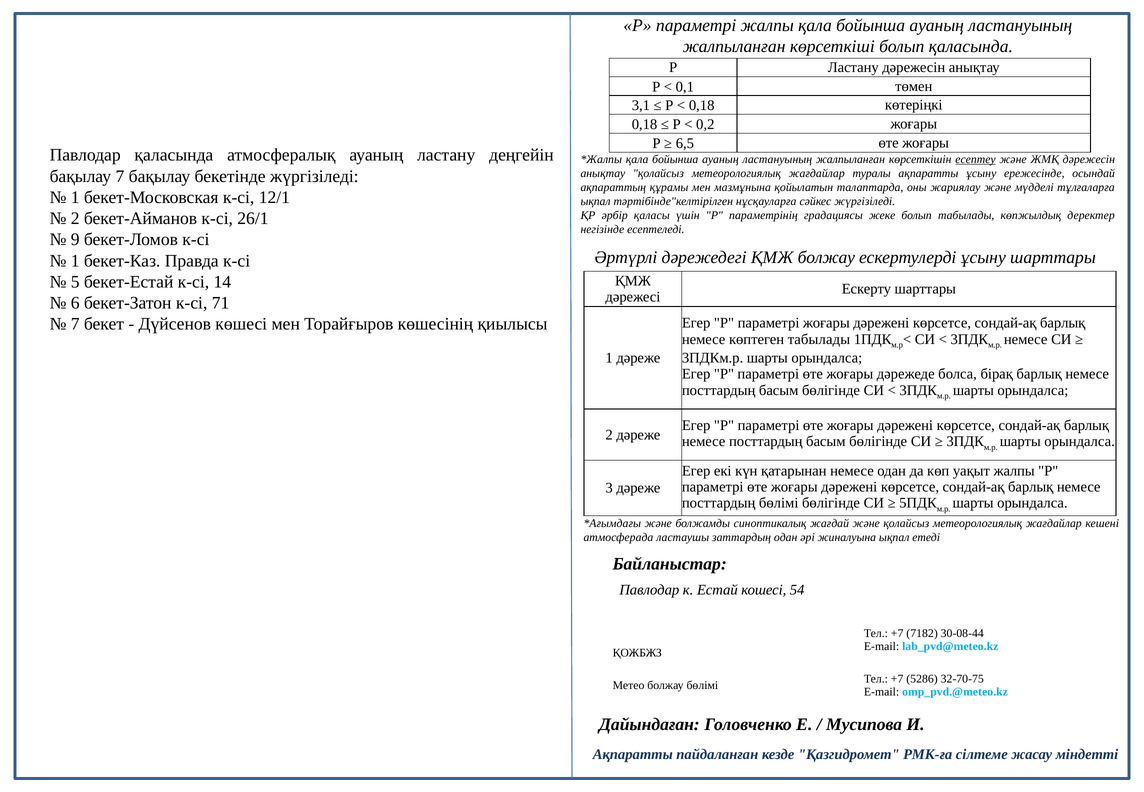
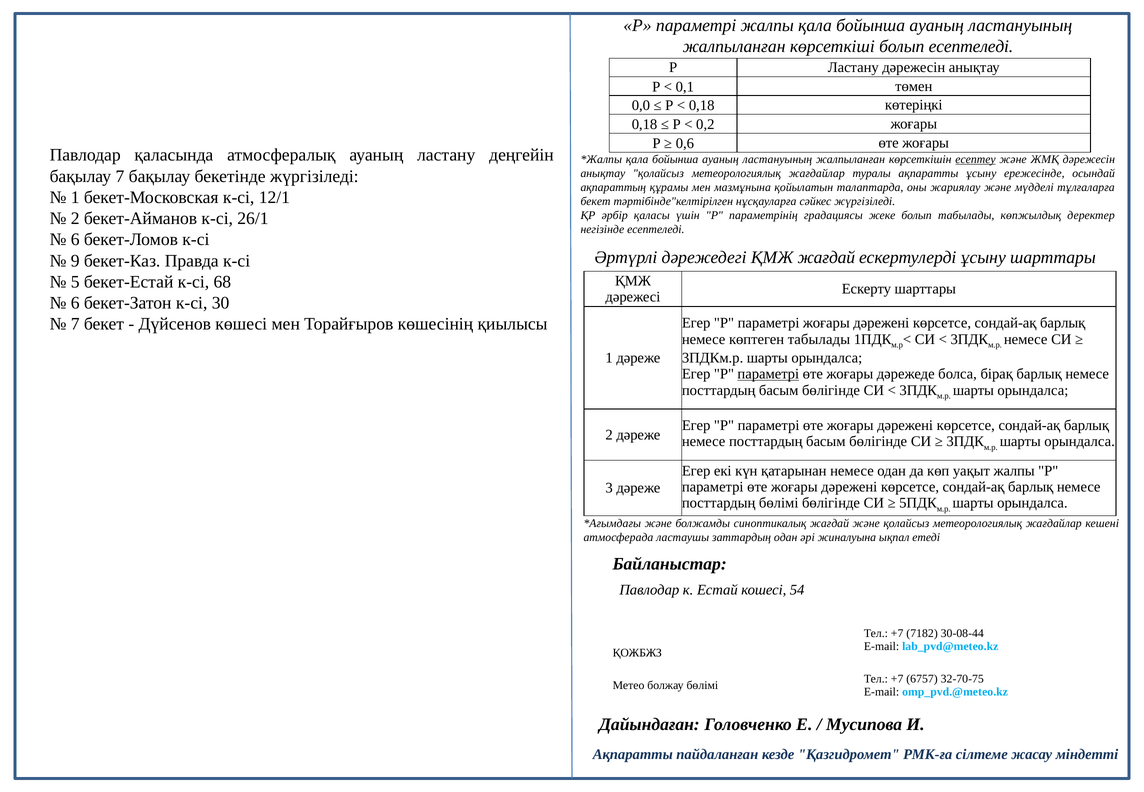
болып қаласында: қаласында -> есептеледі (971, 46)
3,1: 3,1 -> 0,0 (641, 106)
6,5: 6,5 -> 0,6 (685, 143)
ықпал: ықпал -> бекет (596, 201)
9: 9 -> 6 (75, 240)
ҚМЖ болжау: болжау -> жағдай (826, 257)
1: 1 -> 9 (75, 261)
14: 14 -> 68 (222, 282)
71: 71 -> 30 (221, 303)
параметрі underline: none -> present (768, 374)
5286: 5286 -> 6757 (922, 679)
